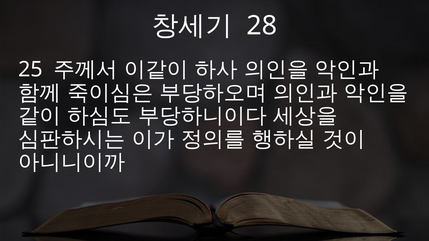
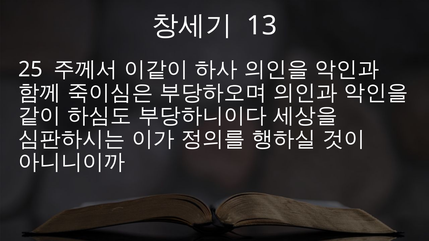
28: 28 -> 13 (262, 26)
